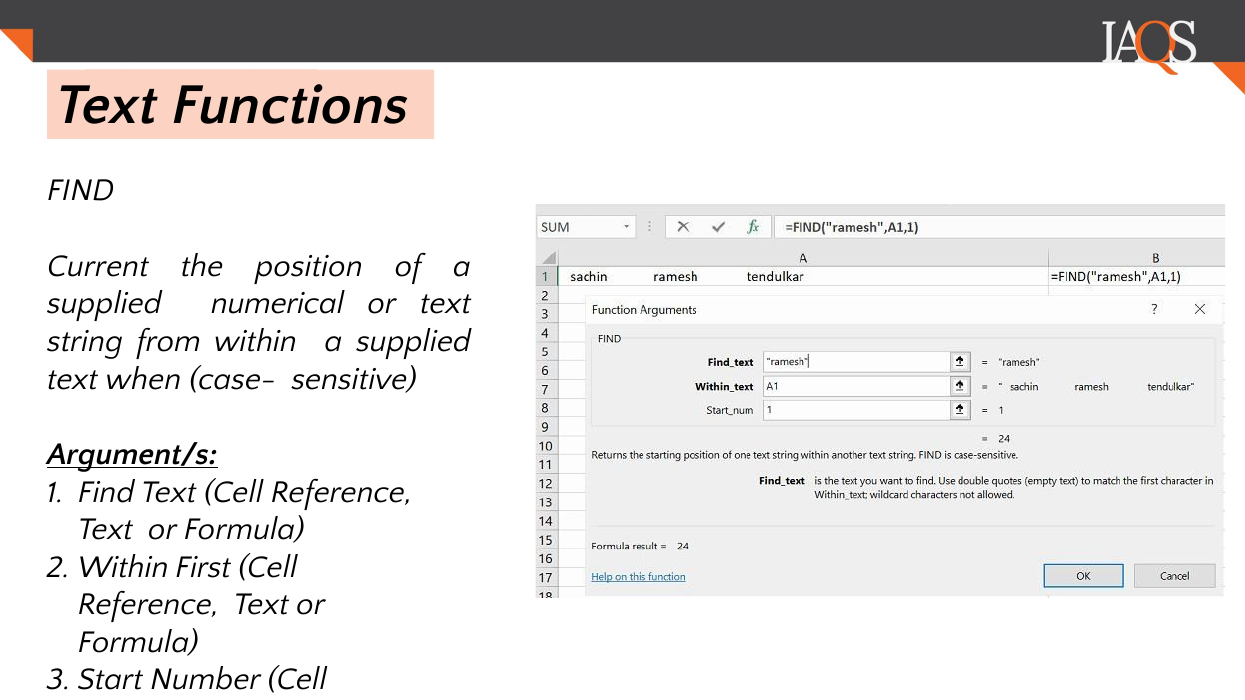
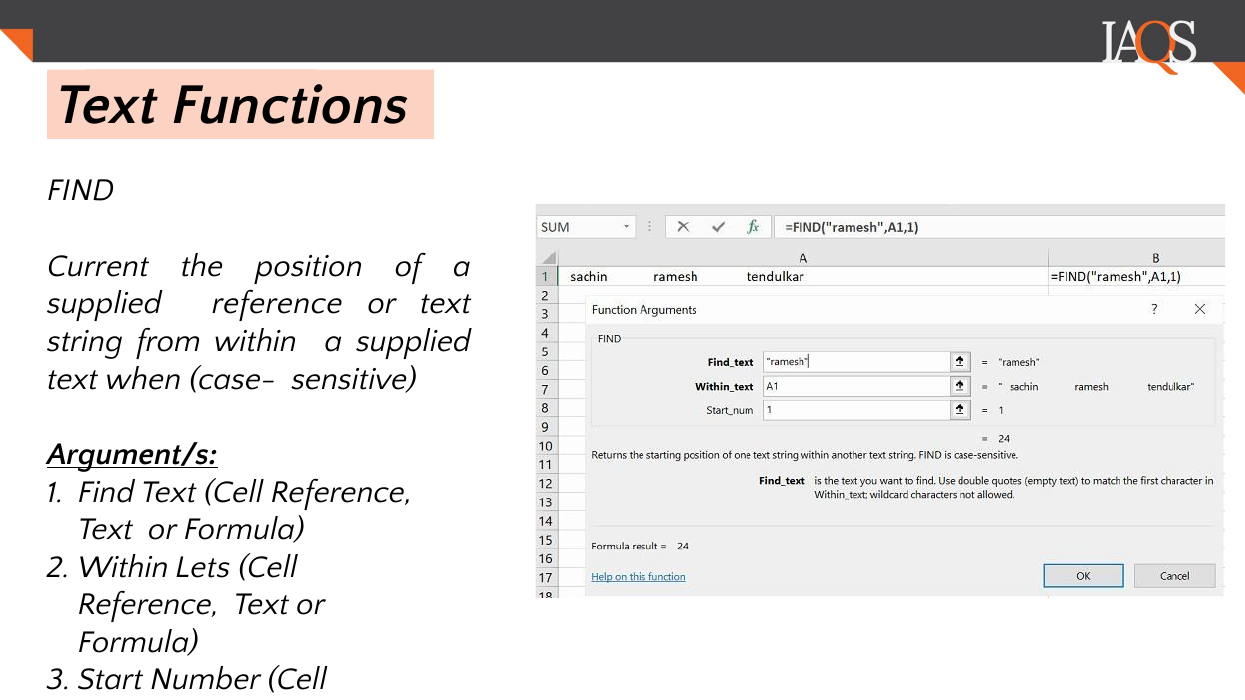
supplied numerical: numerical -> reference (277, 304)
First: First -> Lets (203, 567)
